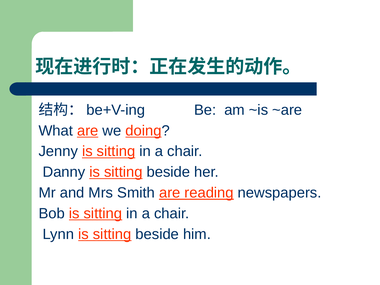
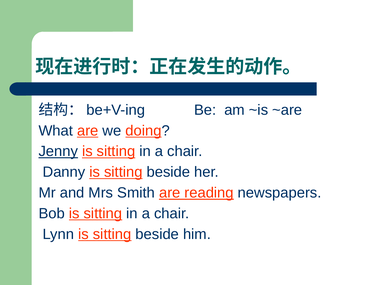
Jenny underline: none -> present (58, 151)
